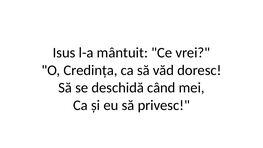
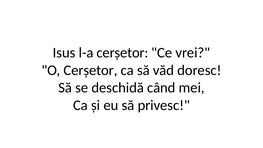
l-a mântuit: mântuit -> cerșetor (122, 53)
O Credința: Credința -> Cerșetor (90, 70)
